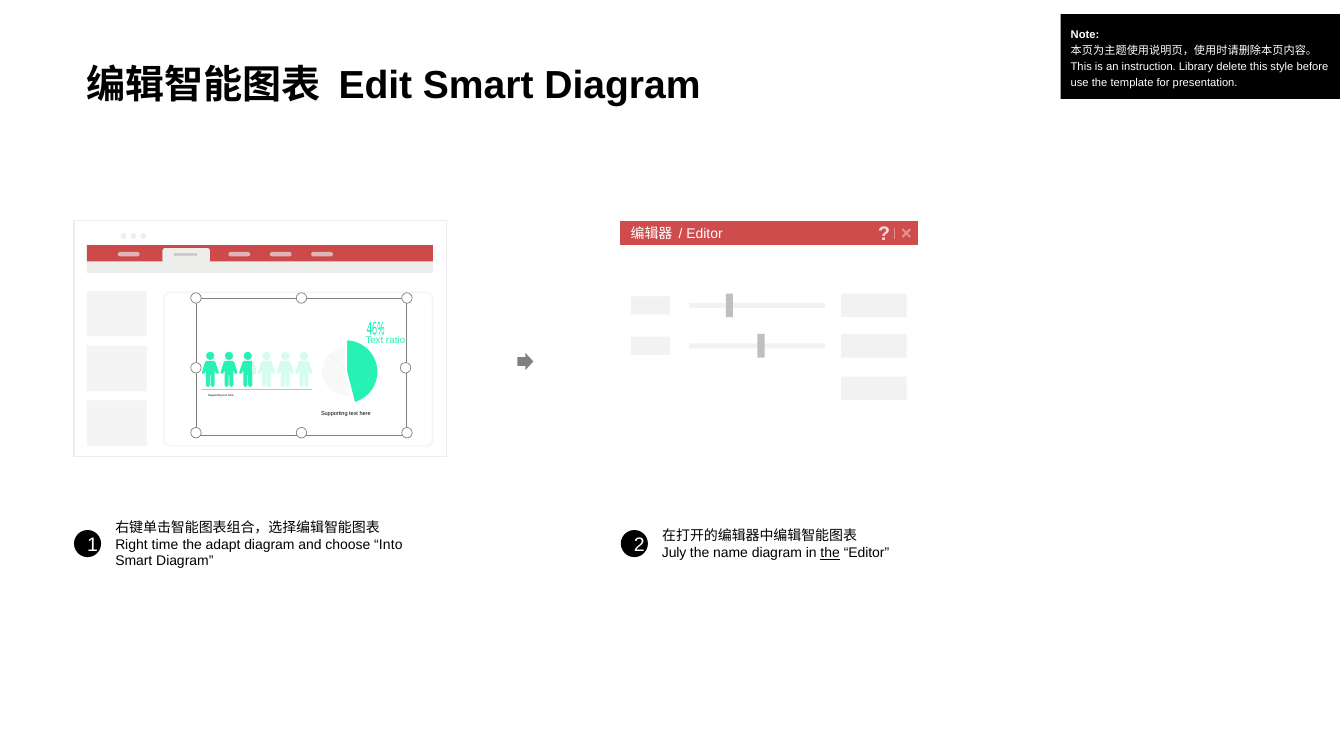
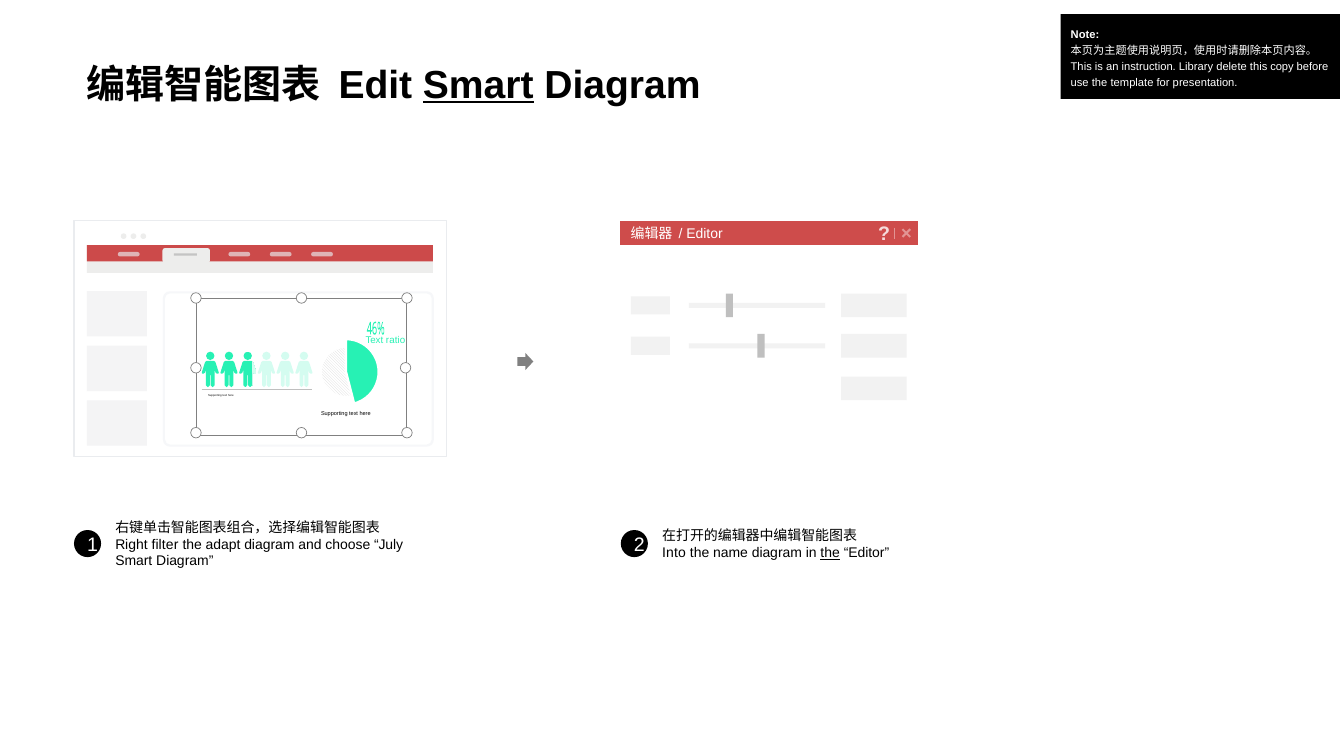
style: style -> copy (1282, 67)
Smart underline: none -> present (478, 85)
time: time -> filter (165, 544)
Into: Into -> July (389, 544)
July: July -> Into (674, 553)
